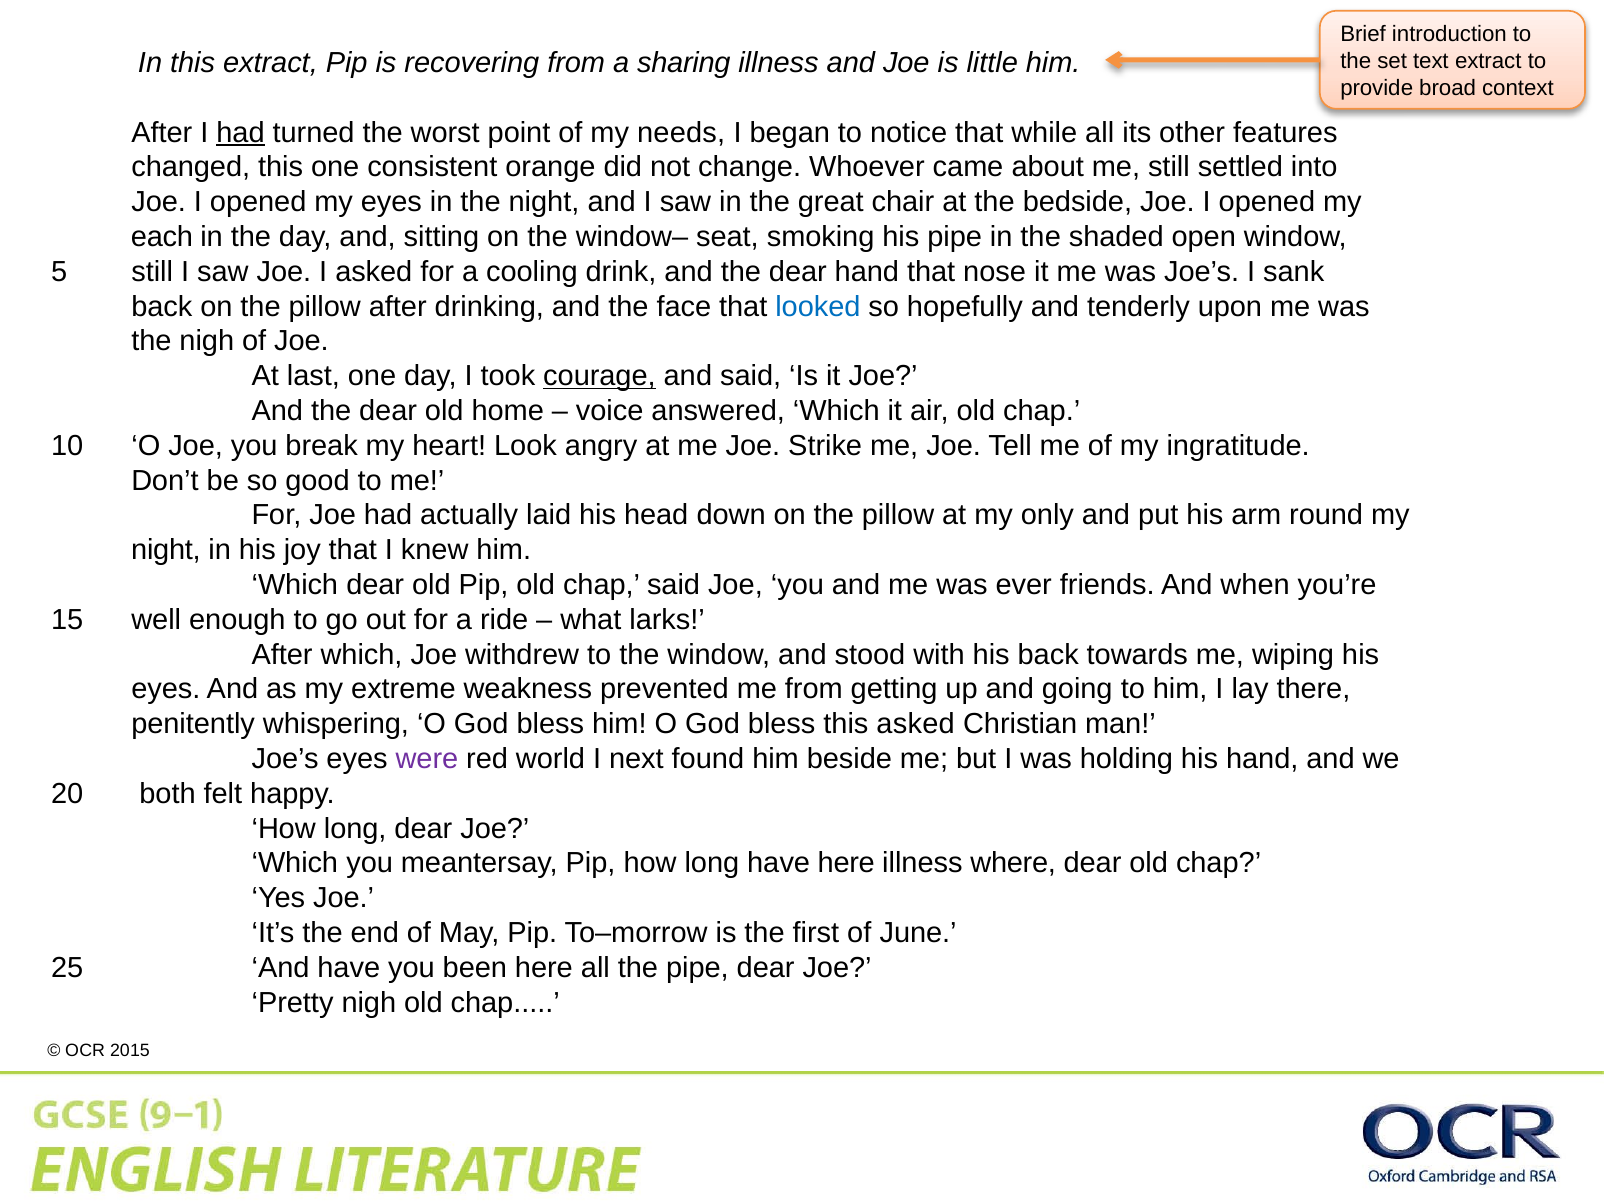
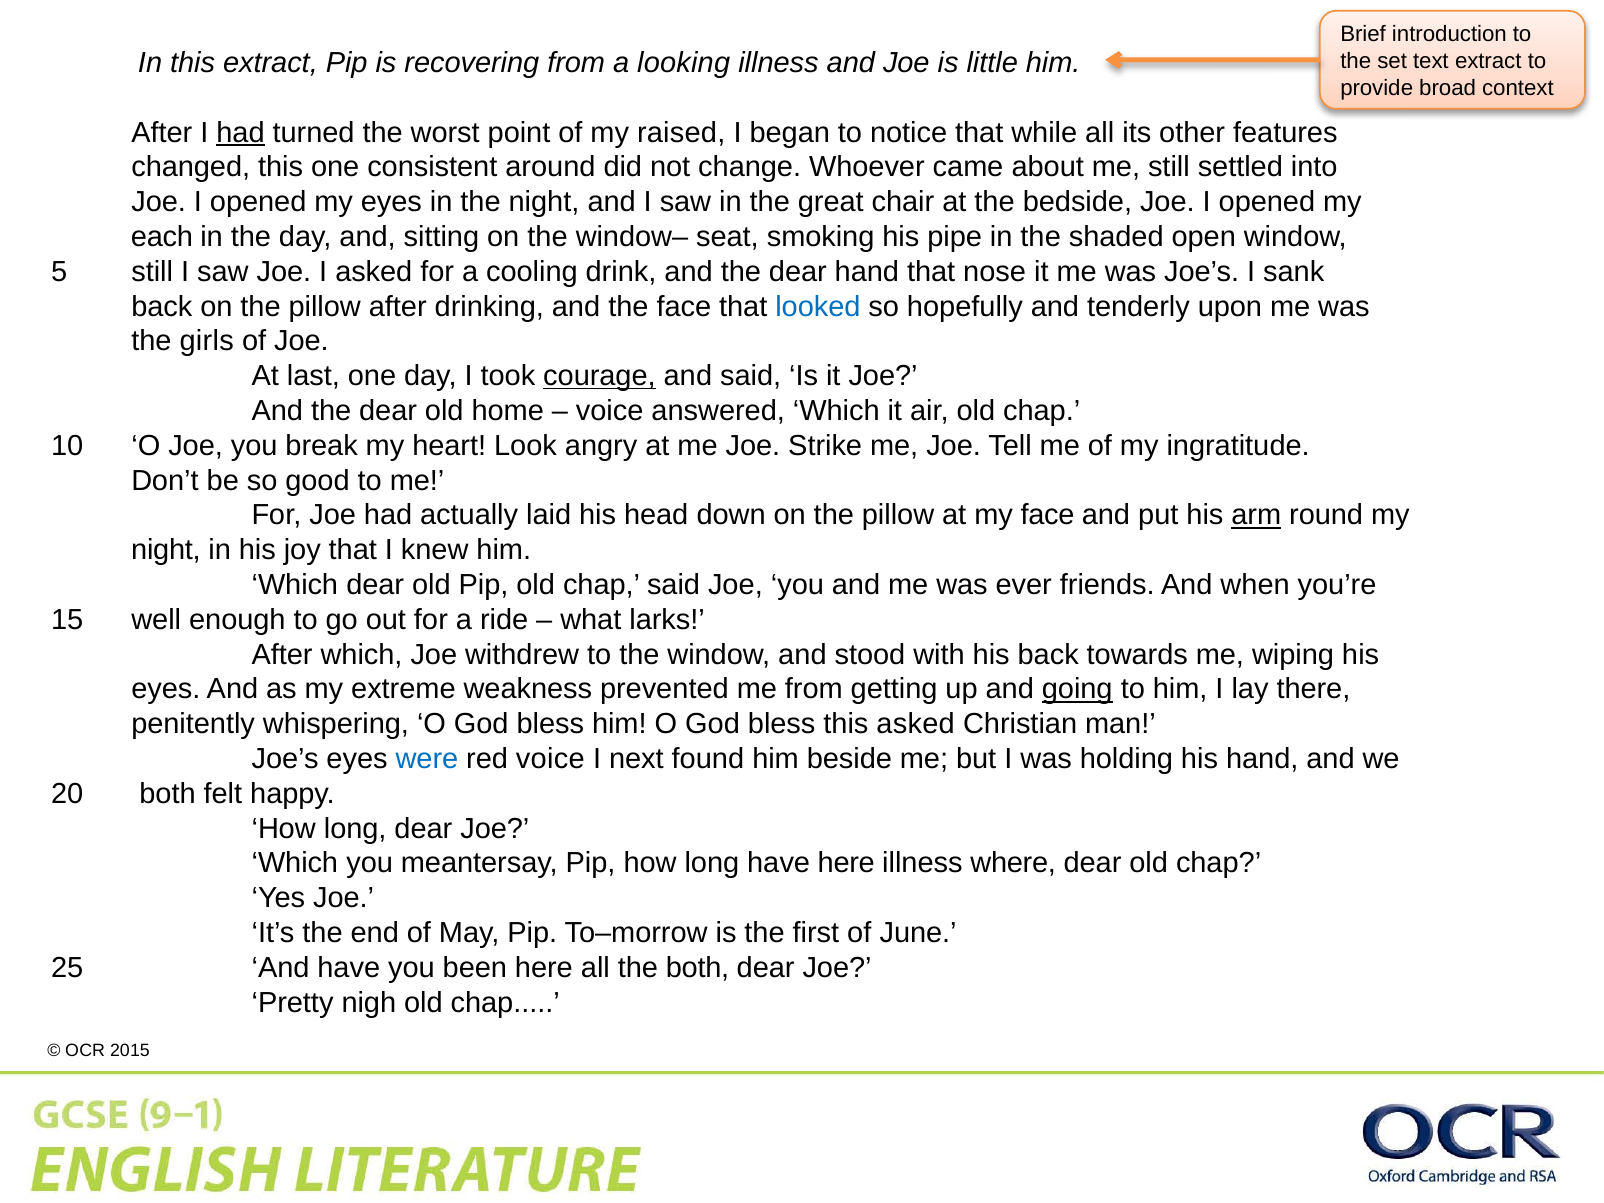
sharing: sharing -> looking (684, 63)
needs: needs -> raised (681, 133)
orange: orange -> around (550, 167)
the nigh: nigh -> girls (207, 341)
my only: only -> face (1048, 515)
arm underline: none -> present (1256, 515)
going underline: none -> present (1077, 689)
were colour: purple -> blue (427, 759)
red world: world -> voice (550, 759)
the pipe: pipe -> both (698, 968)
